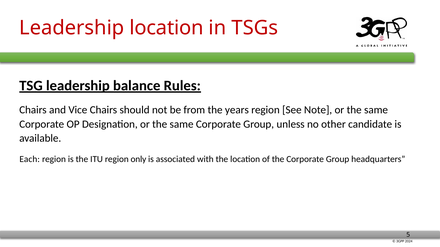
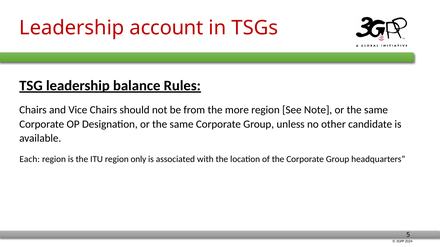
Leadership location: location -> account (167, 28)
years: years -> more (237, 110)
